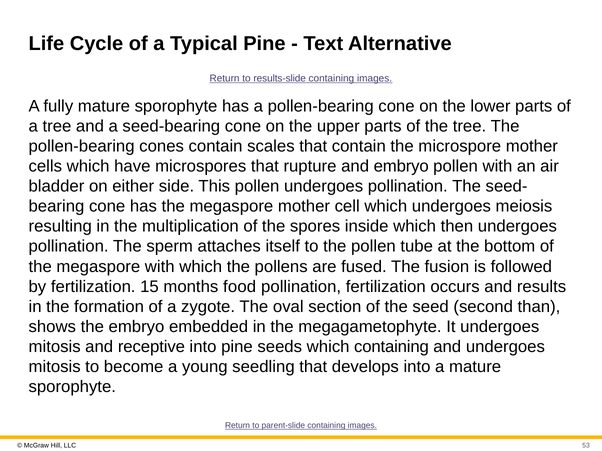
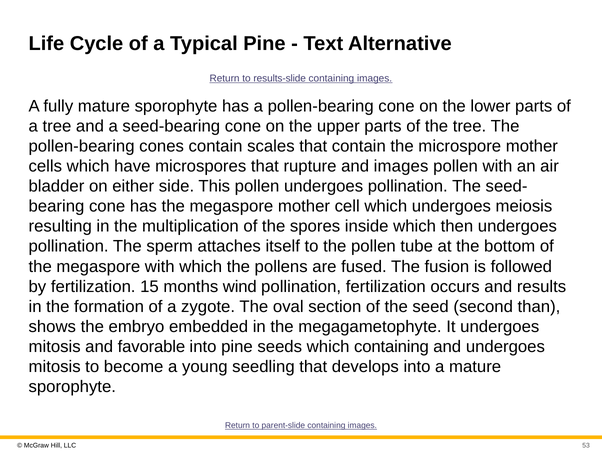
and embryo: embryo -> images (401, 166)
food: food -> wind (240, 287)
receptive: receptive -> favorable (151, 347)
